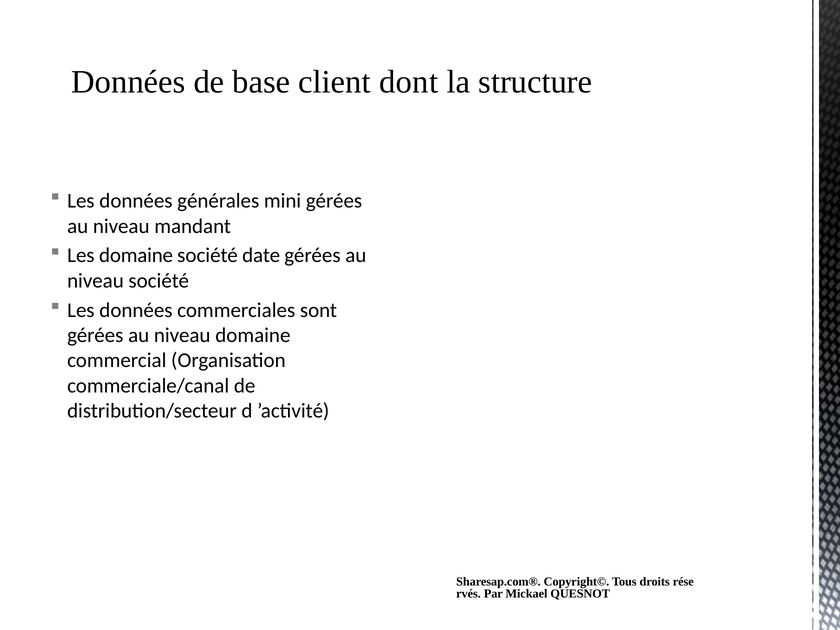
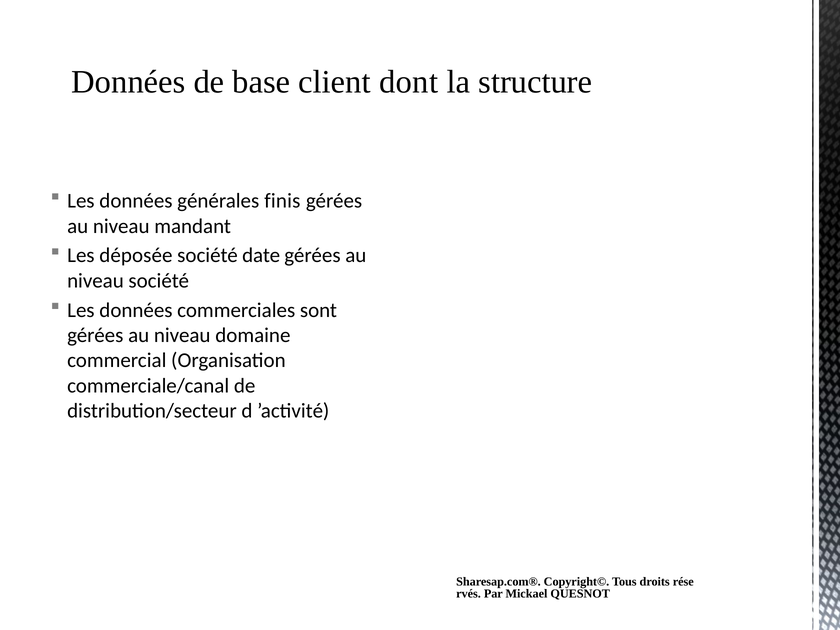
mini: mini -> finis (282, 201)
Les domaine: domaine -> déposée (136, 256)
